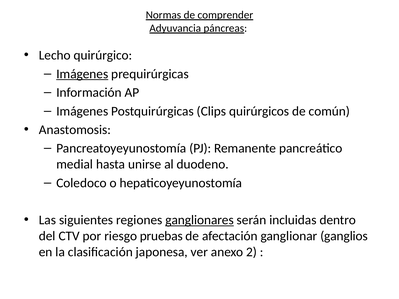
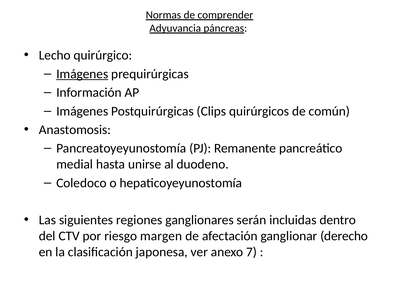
ganglionares underline: present -> none (200, 220)
pruebas: pruebas -> margen (161, 236)
ganglios: ganglios -> derecho (344, 236)
2: 2 -> 7 (251, 252)
